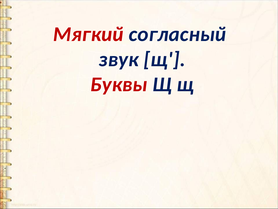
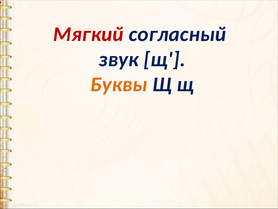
Буквы colour: red -> orange (119, 84)
